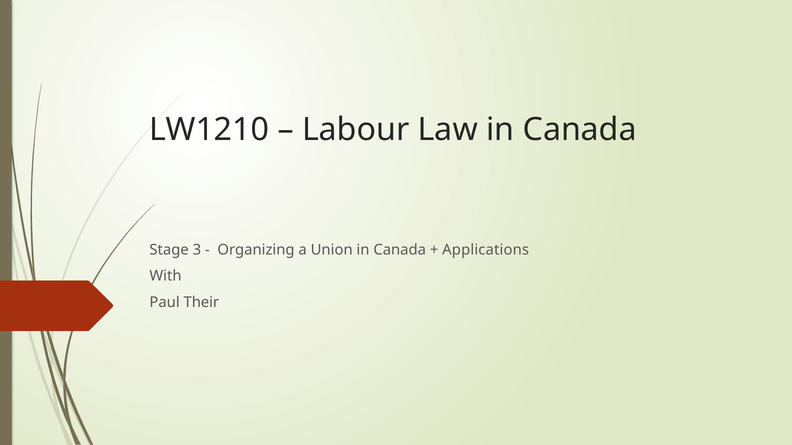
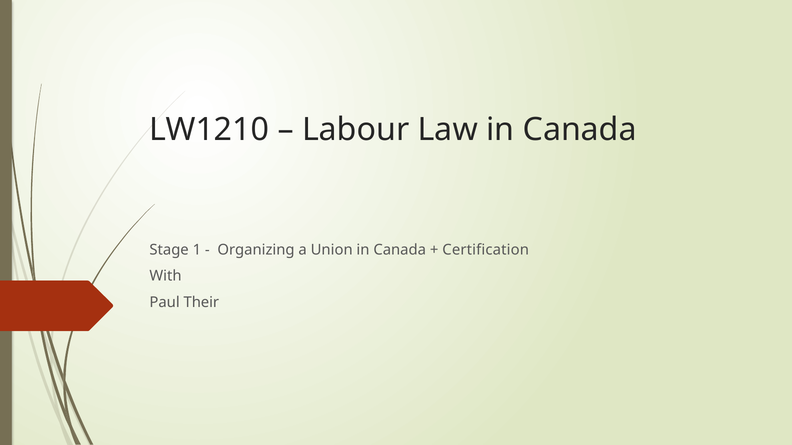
3: 3 -> 1 (197, 250)
Applications: Applications -> Certification (486, 250)
